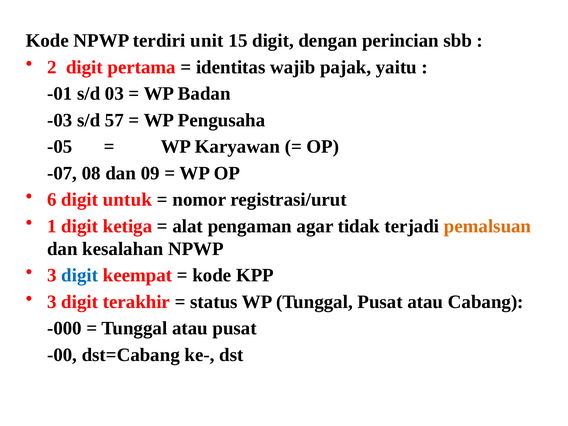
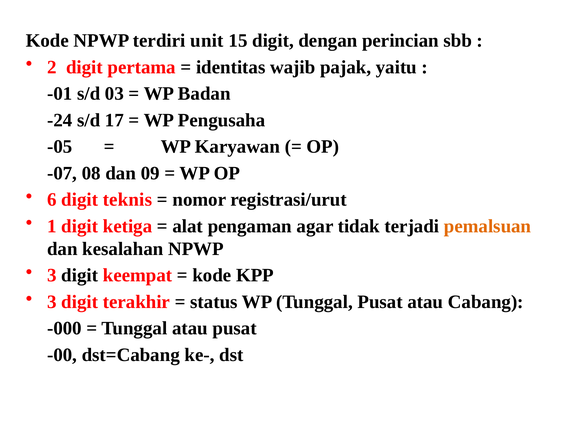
-03: -03 -> -24 (60, 120)
57: 57 -> 17 (114, 120)
untuk: untuk -> teknis (127, 200)
digit colour: blue -> black (80, 275)
